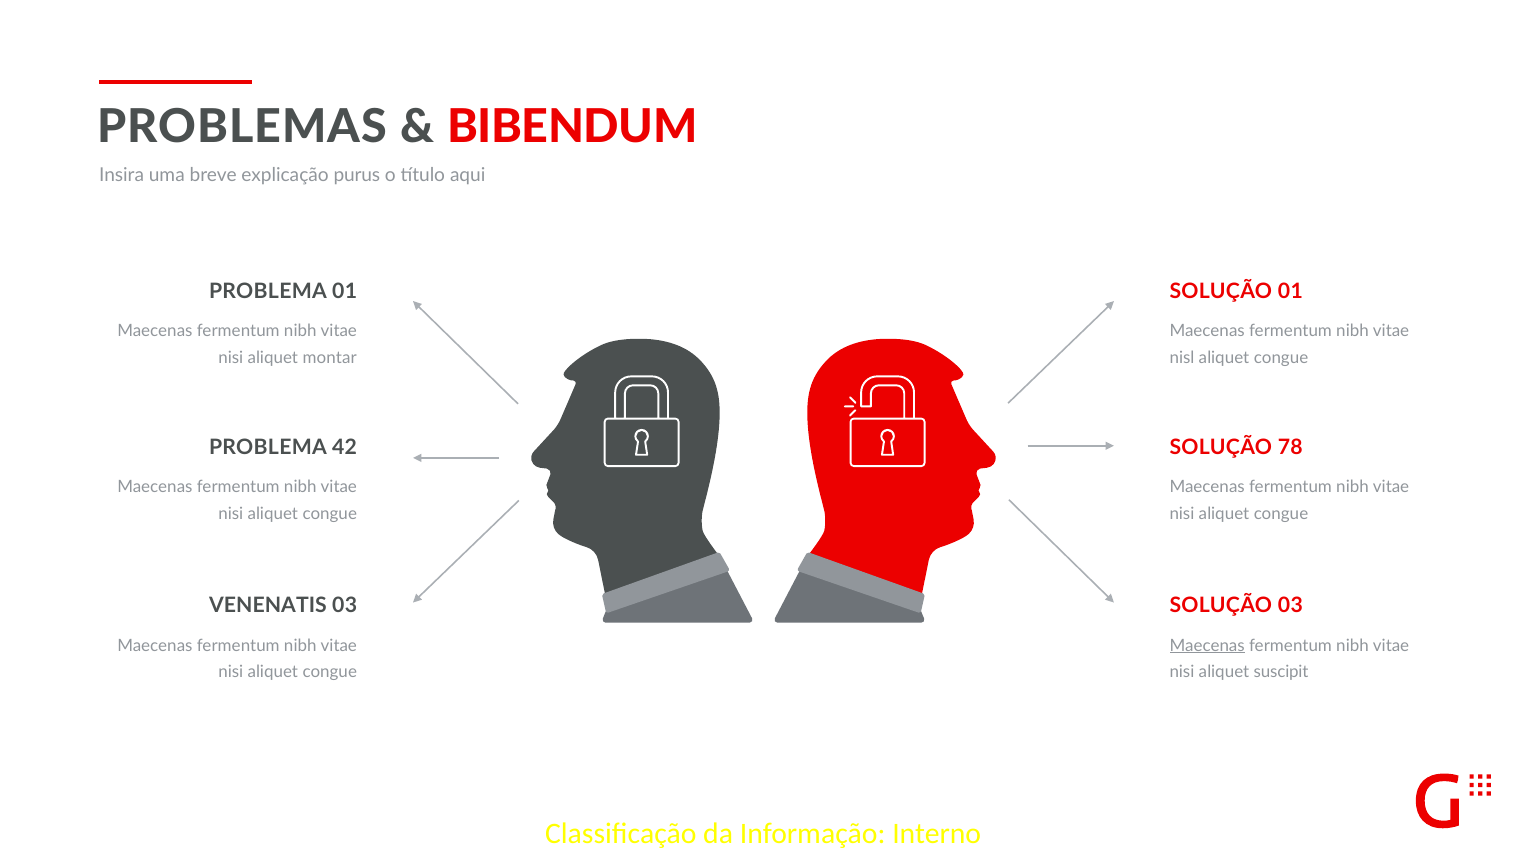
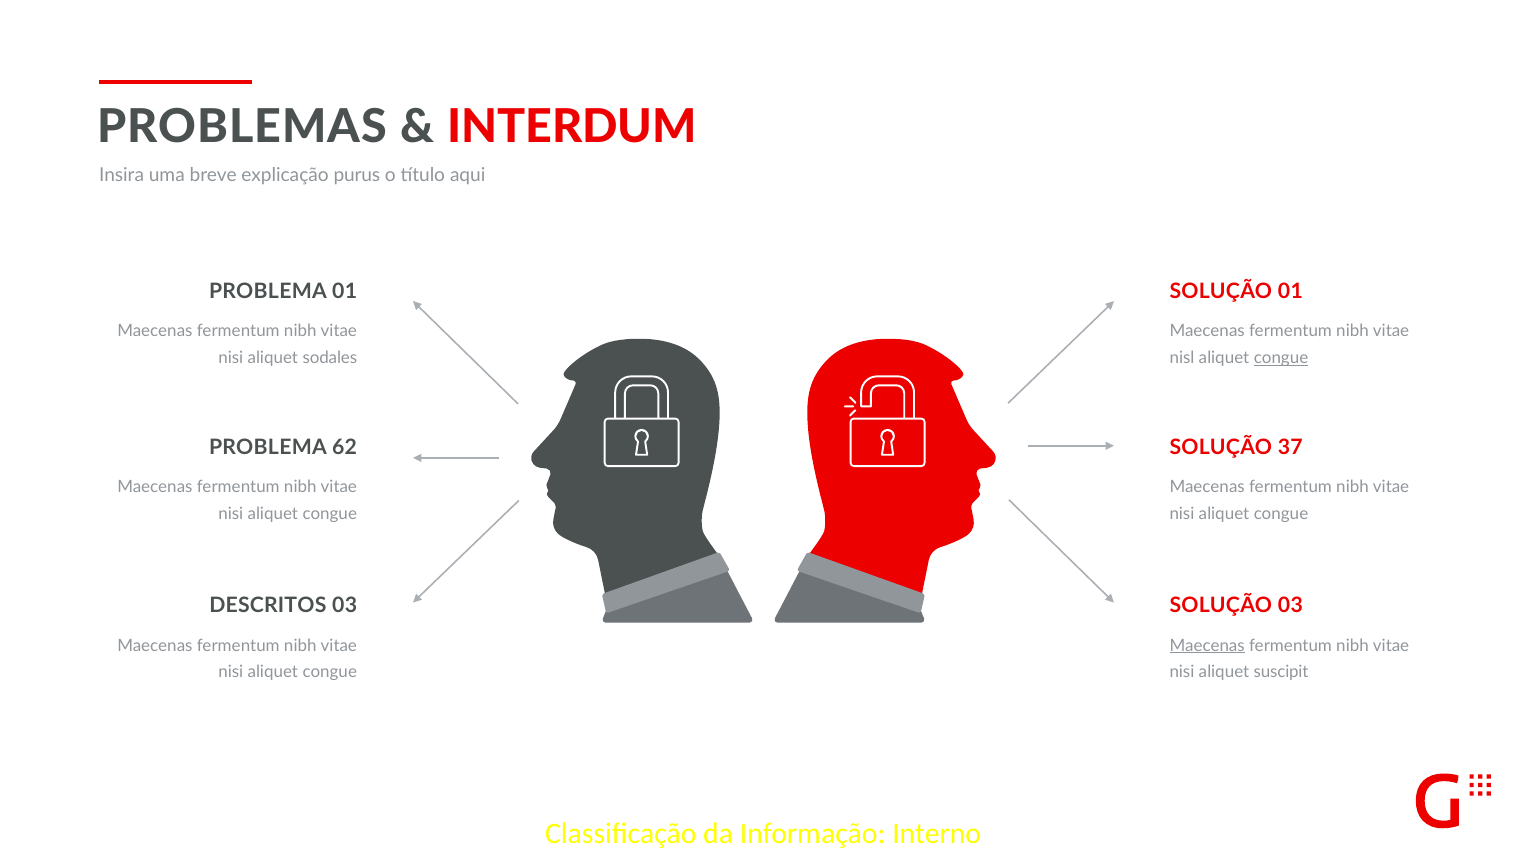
BIBENDUM: BIBENDUM -> INTERDUM (572, 127)
montar: montar -> sodales (330, 358)
congue underline: none -> present (1281, 358)
42: 42 -> 62 (345, 448)
78: 78 -> 37 (1290, 448)
VENENATIS: VENENATIS -> DESCRITOS (268, 606)
